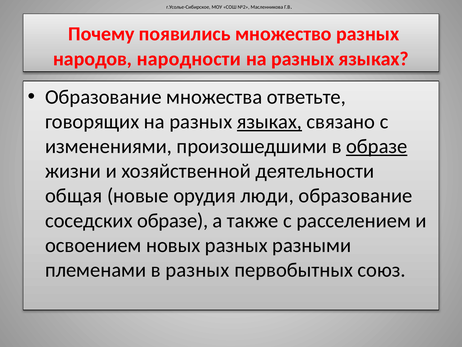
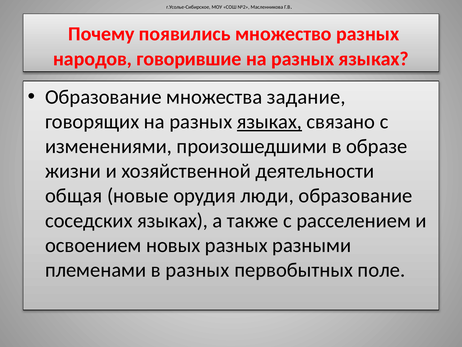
народности: народности -> говорившие (189, 59)
ответьте: ответьте -> задание (306, 97)
образе underline: present -> none (377, 146)
соседских образе: образе -> языках (173, 220)
союз: союз -> поле (382, 270)
